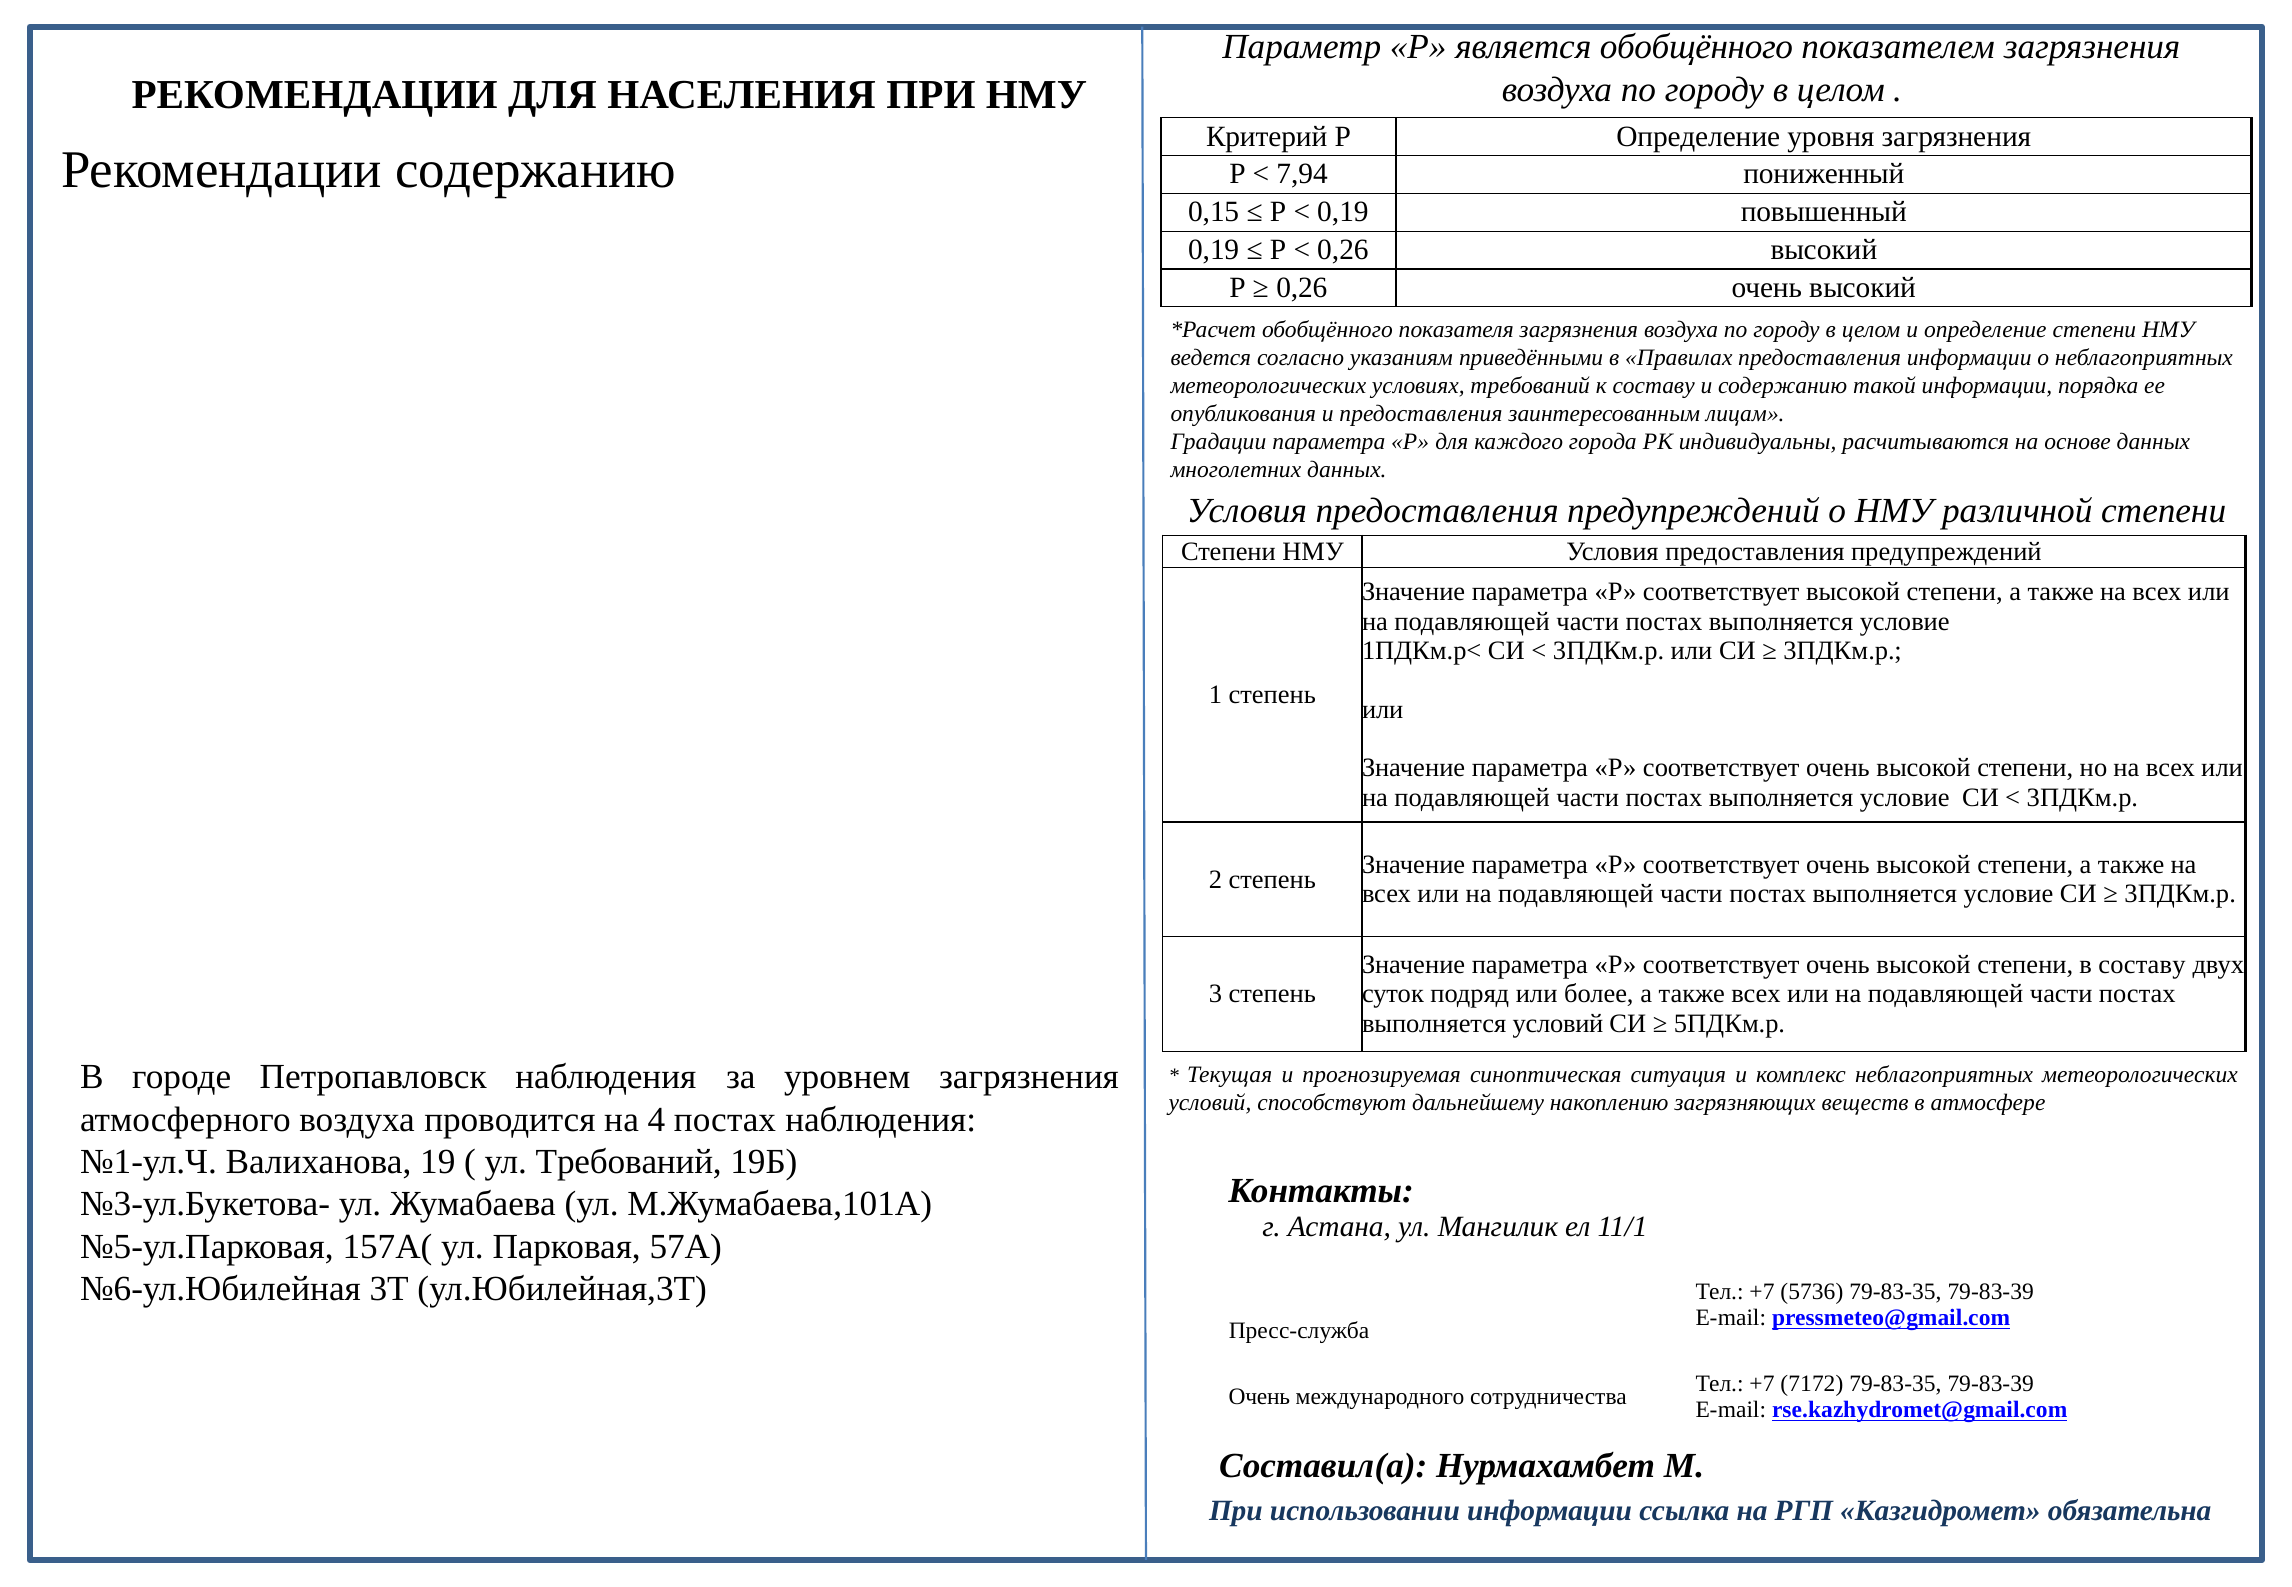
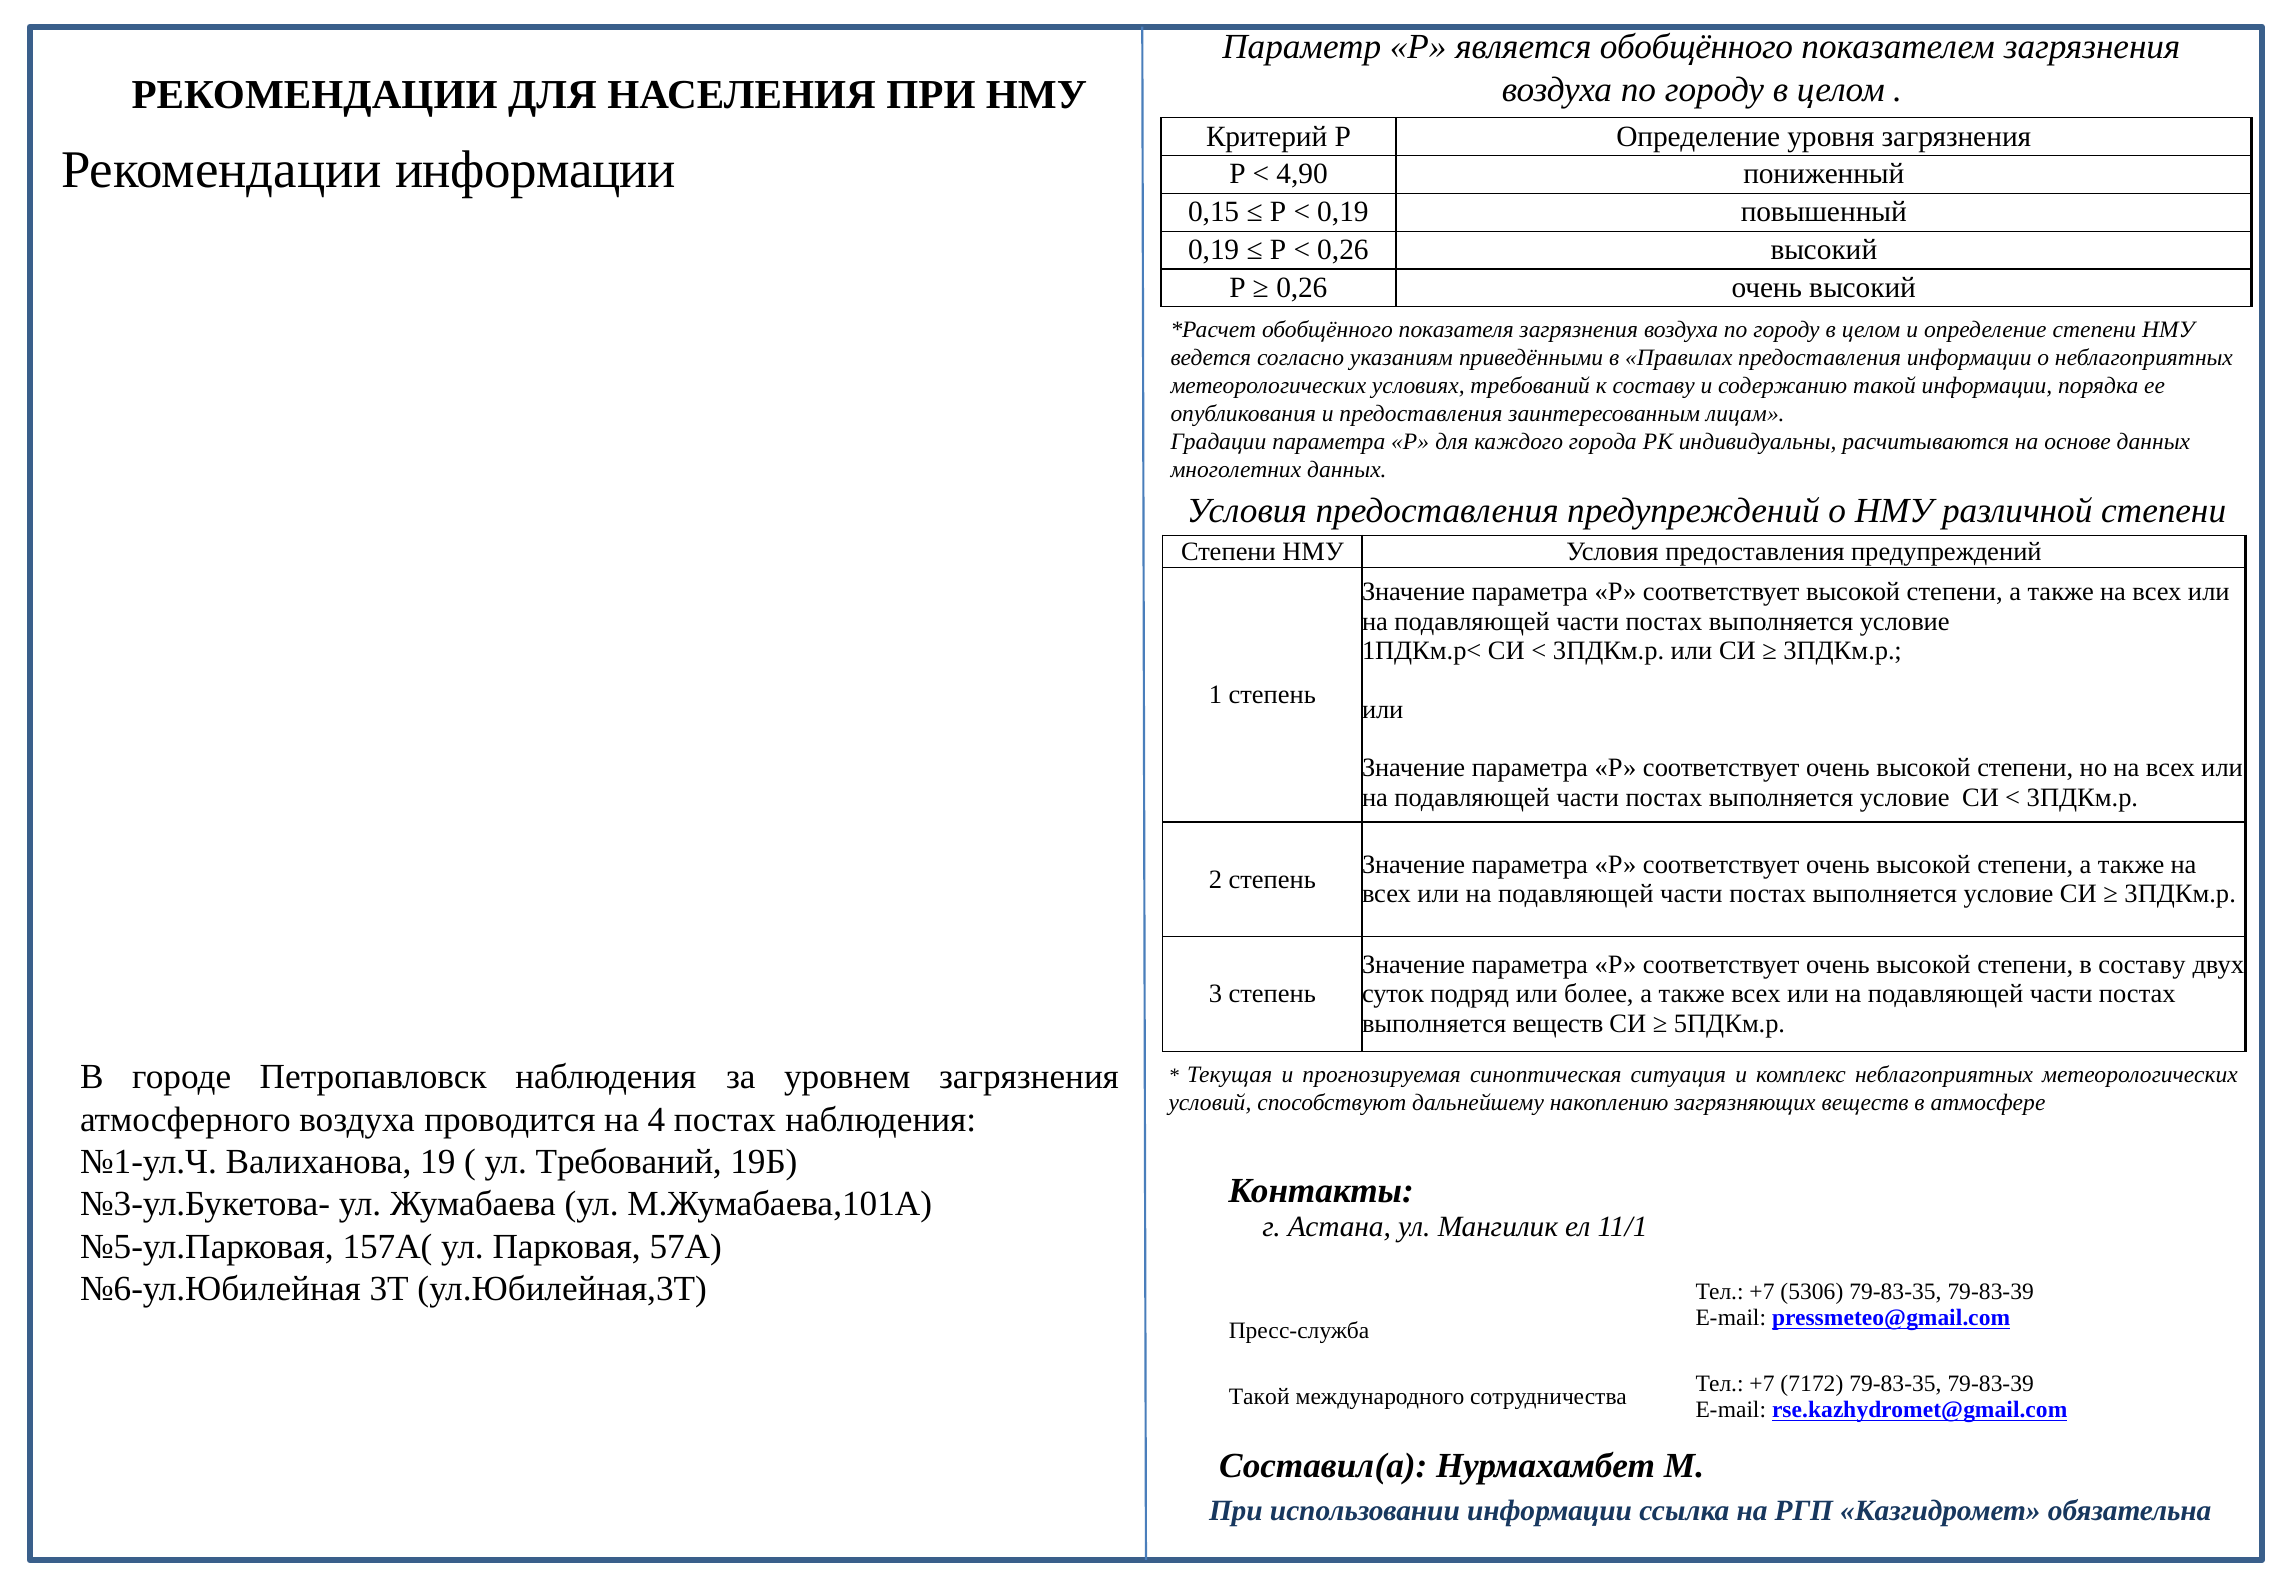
Рекомендации содержанию: содержанию -> информации (536, 170)
7,94: 7,94 -> 4,90 (1302, 174)
выполняется условий: условий -> веществ (1558, 1023)
5736: 5736 -> 5306 (1812, 1292)
Очень: Очень -> Такой (1259, 1397)
